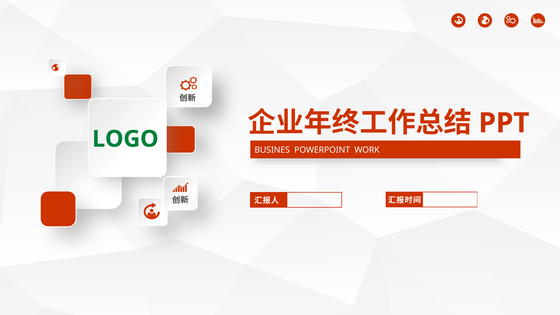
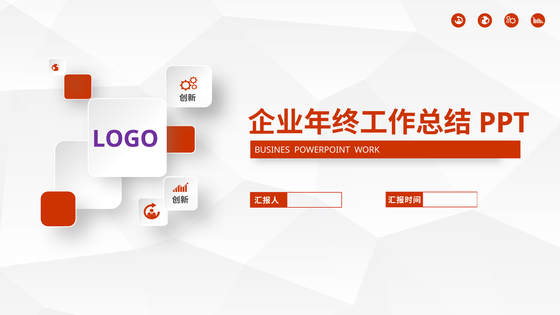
LOGO colour: green -> purple (125, 139)
